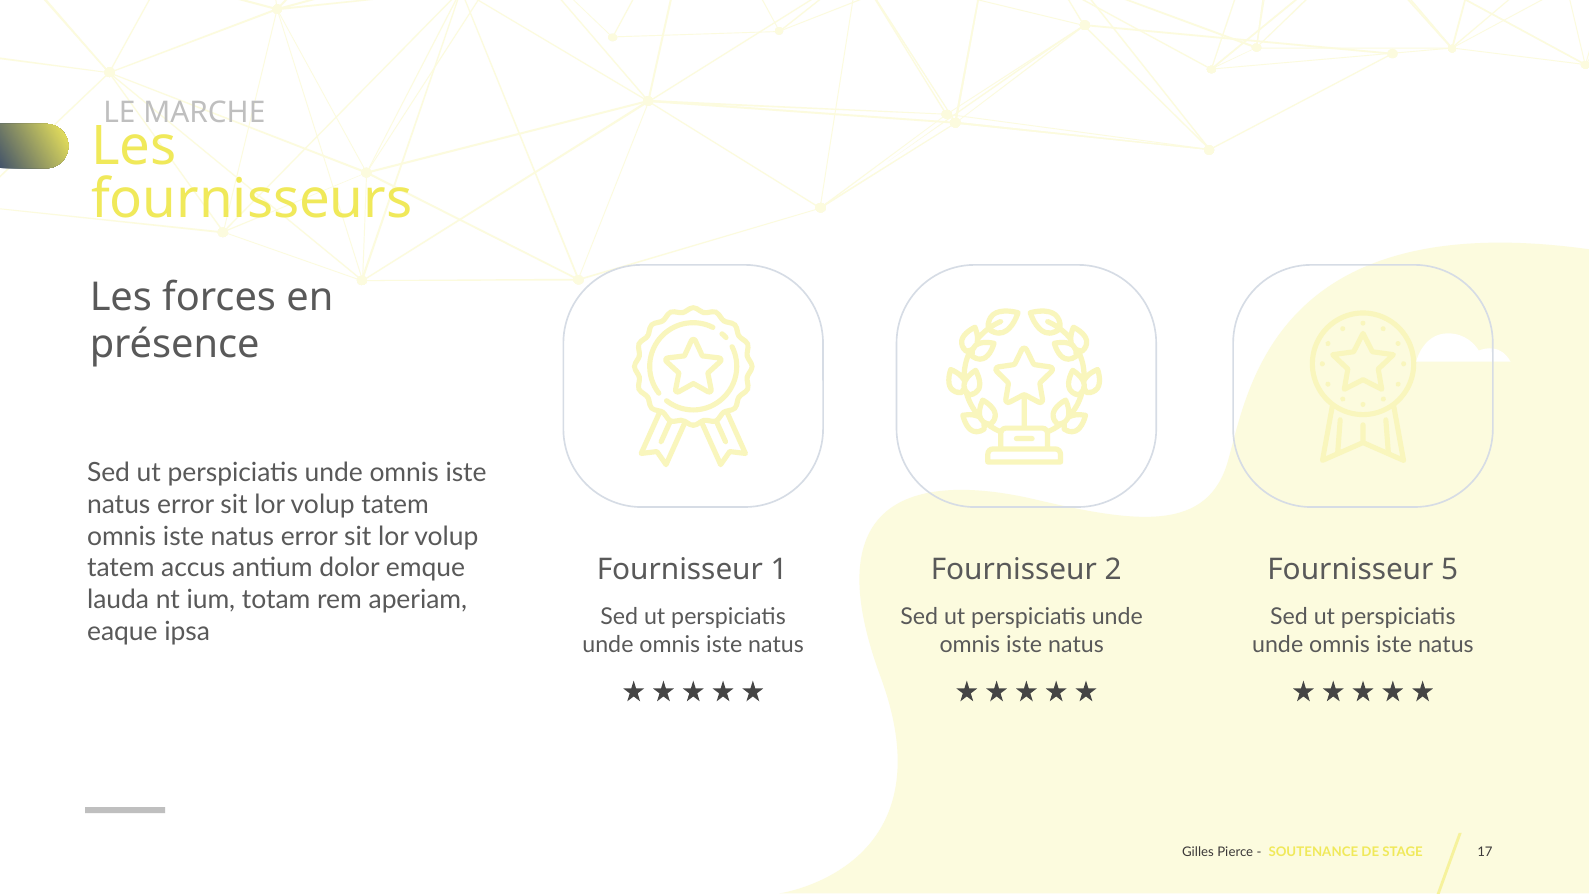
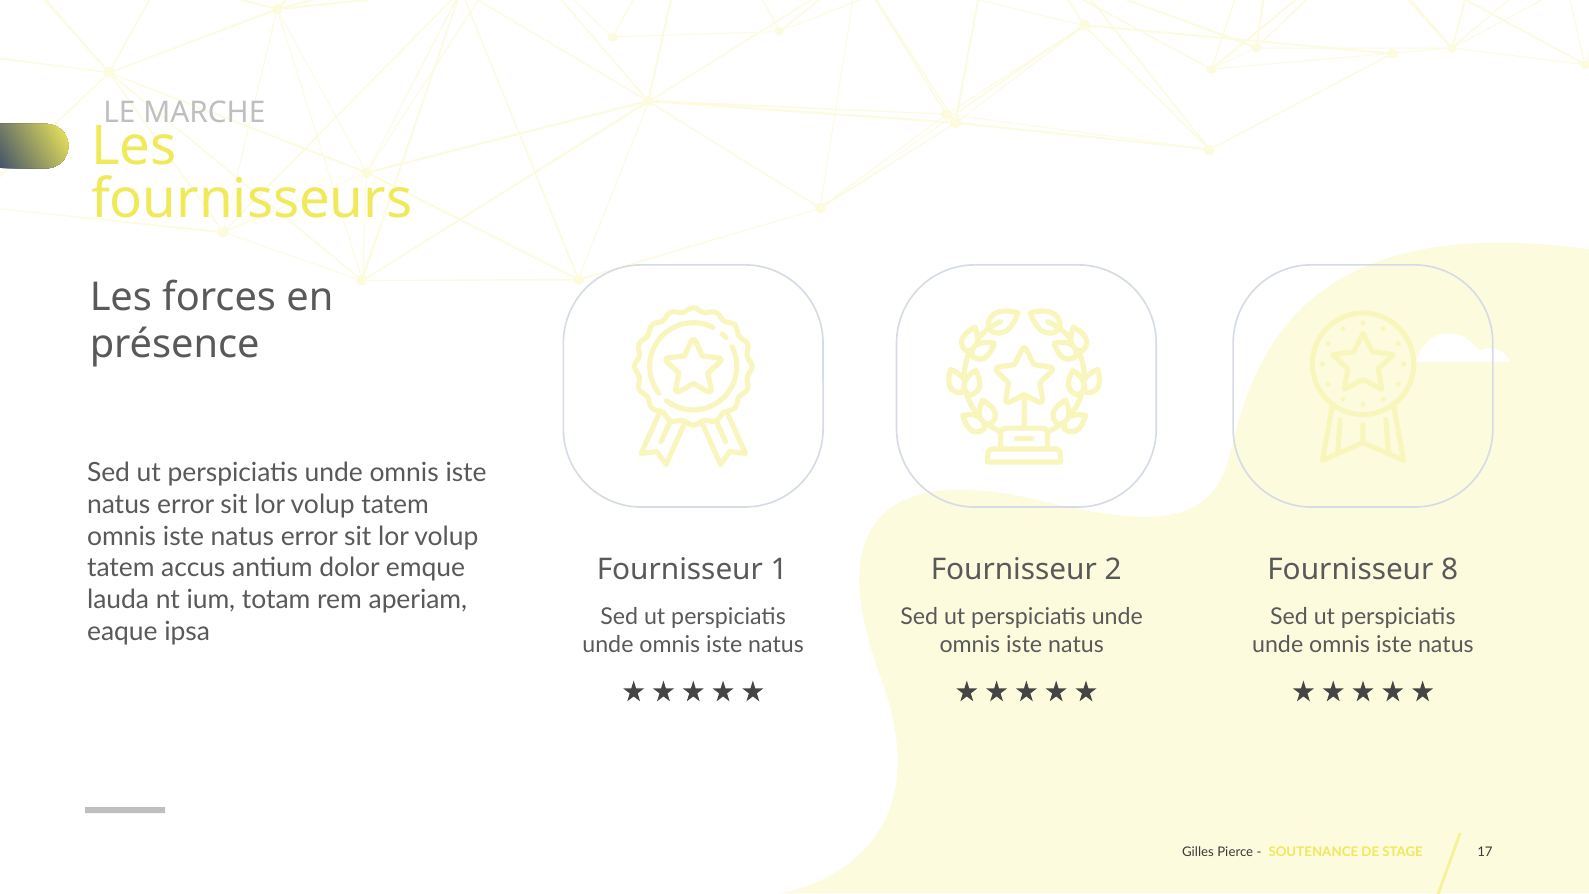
5: 5 -> 8 (1450, 570)
